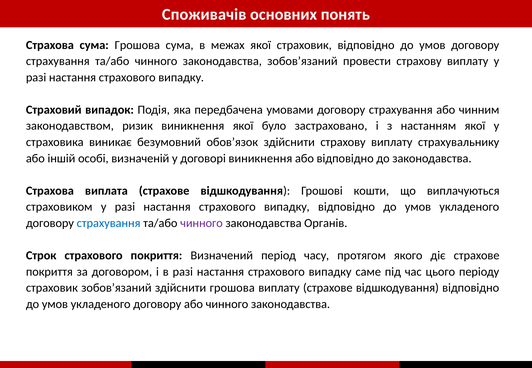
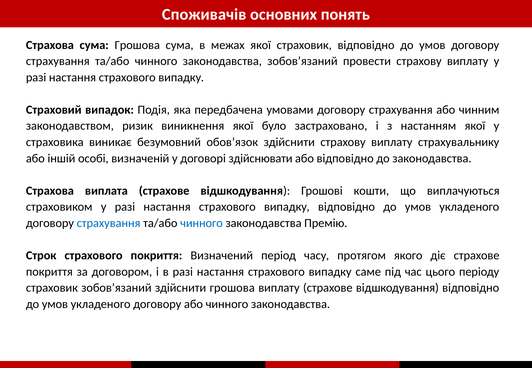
договорі виникнення: виникнення -> здійснювати (260, 158)
чинного colour: purple -> blue (201, 223)
Органів: Органів -> Премію (326, 223)
